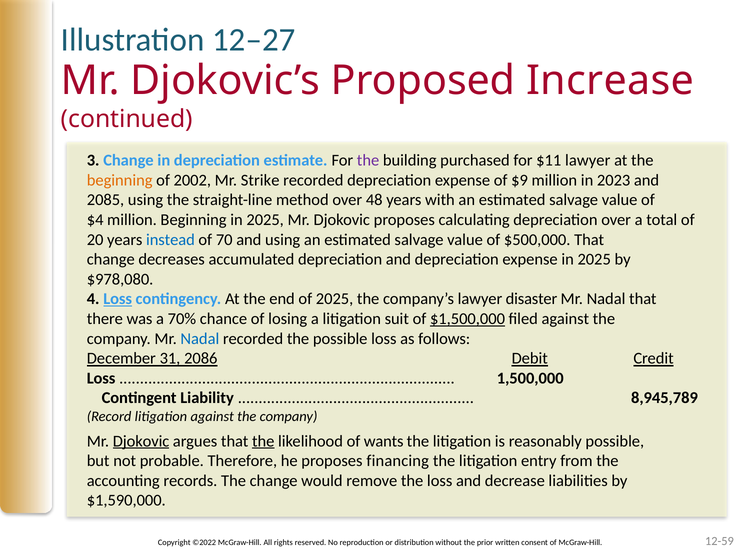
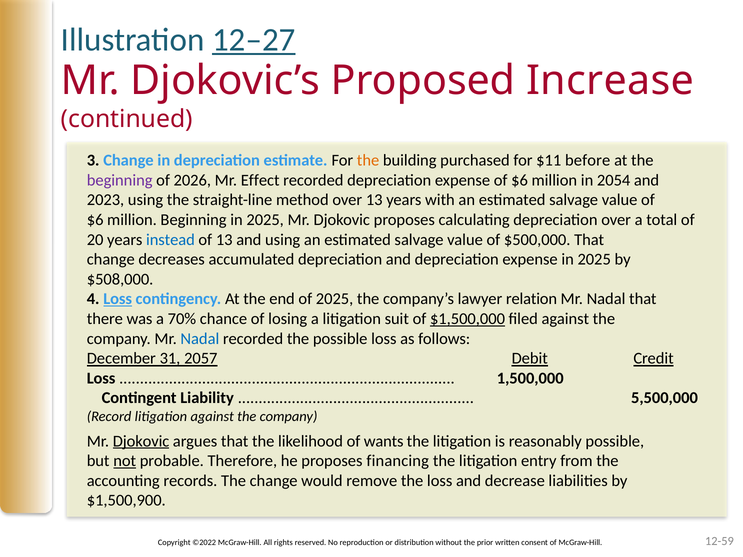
12–27 underline: none -> present (254, 40)
the colour: purple -> orange (368, 161)
$11 lawyer: lawyer -> before (588, 161)
beginning colour: orange -> purple (120, 180)
2002: 2002 -> 2026 (192, 180)
Strike: Strike -> Effect (260, 180)
expense of $9: $9 -> $6 (520, 180)
2023: 2023 -> 2054 (614, 180)
2085: 2085 -> 2023 (106, 200)
over 48: 48 -> 13 (374, 200)
$4: $4 -> $6 (95, 220)
of 70: 70 -> 13 (224, 240)
$978,080: $978,080 -> $508,000 (120, 279)
disaster: disaster -> relation (532, 299)
2086: 2086 -> 2057 (201, 359)
8,945,789: 8,945,789 -> 5,500,000 (664, 398)
the underline: present -> none (263, 441)
not underline: none -> present (125, 461)
$1,590,000: $1,590,000 -> $1,500,900 (126, 501)
